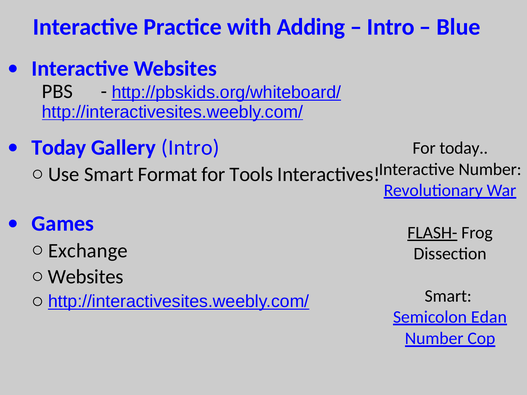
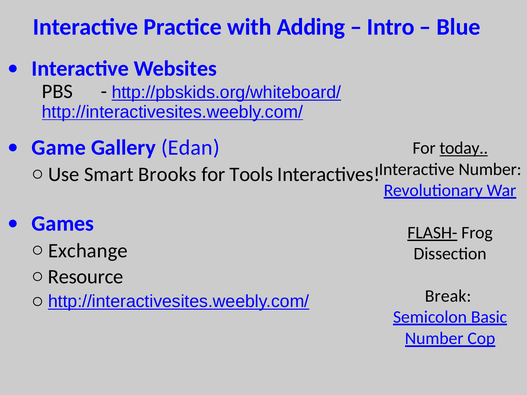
Today: Today -> Game (59, 148)
Gallery Intro: Intro -> Edan (190, 148)
today underline: none -> present (464, 148)
Format: Format -> Brooks (167, 175)
Websites: Websites -> Resource (86, 277)
Smart: Smart -> Break (448, 296)
Edan: Edan -> Basic (489, 317)
